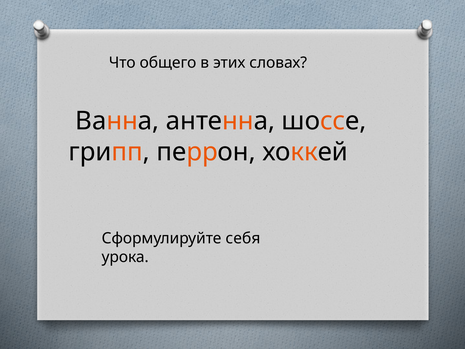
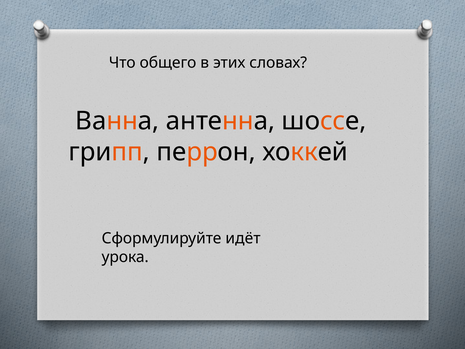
себя: себя -> идёт (243, 238)
